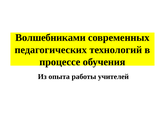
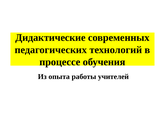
Волшебниками: Волшебниками -> Дидактические (50, 38)
